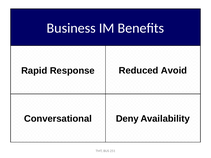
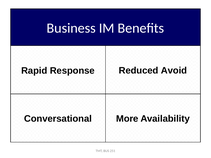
Deny: Deny -> More (127, 119)
